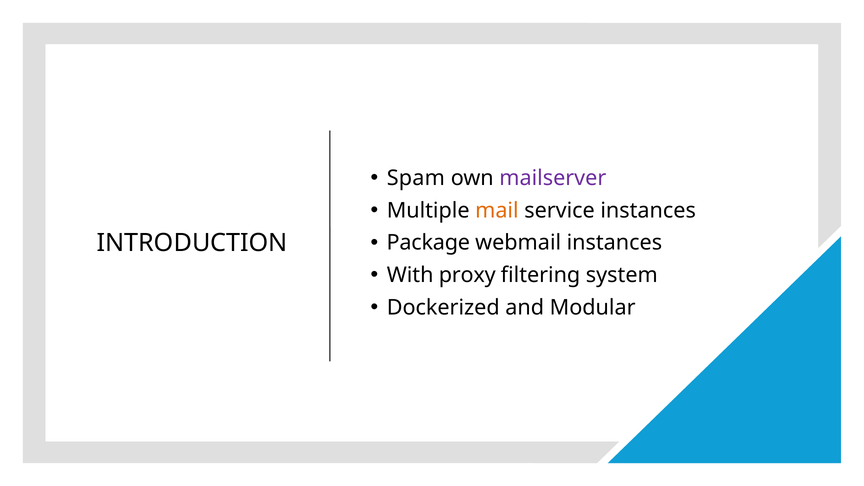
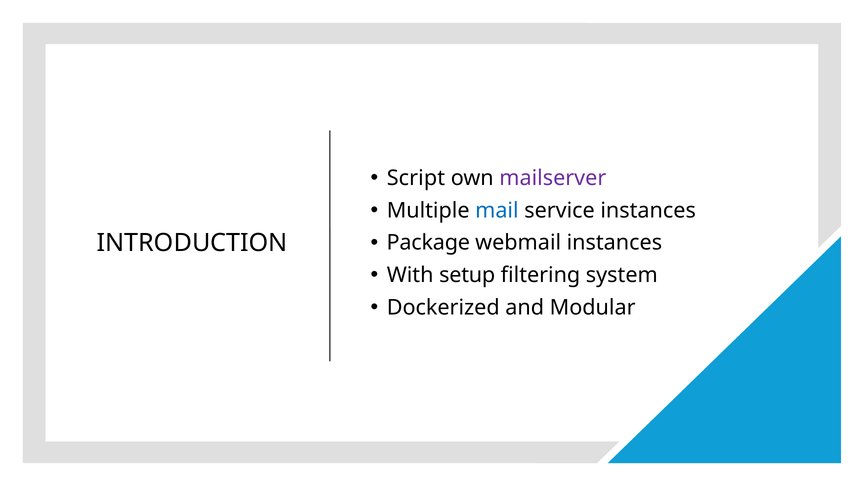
Spam: Spam -> Script (416, 178)
mail colour: orange -> blue (497, 211)
proxy: proxy -> setup (467, 275)
